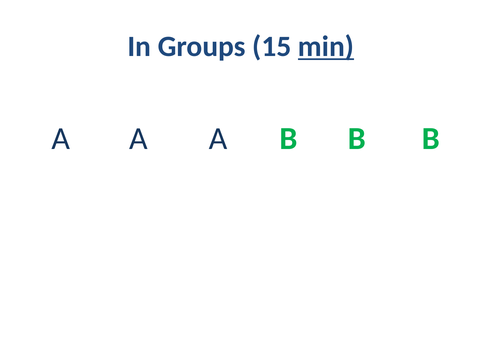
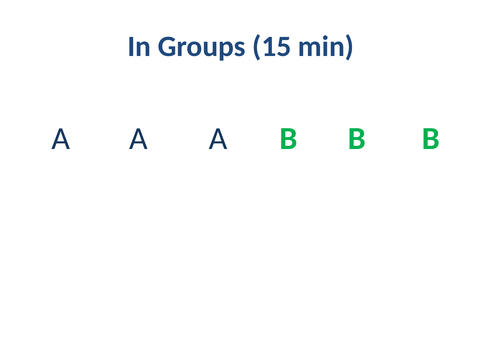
min underline: present -> none (326, 47)
